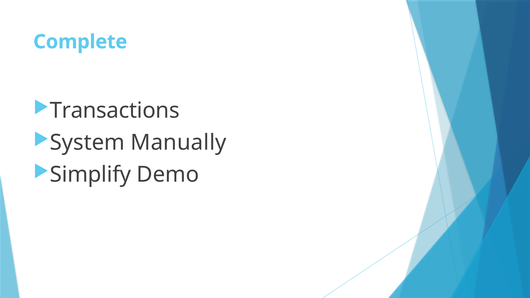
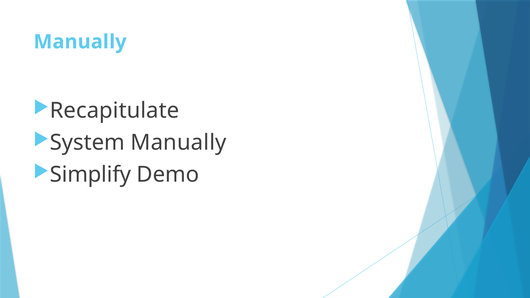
Complete: Complete -> Manually (80, 42)
Transactions: Transactions -> Recapitulate (115, 111)
